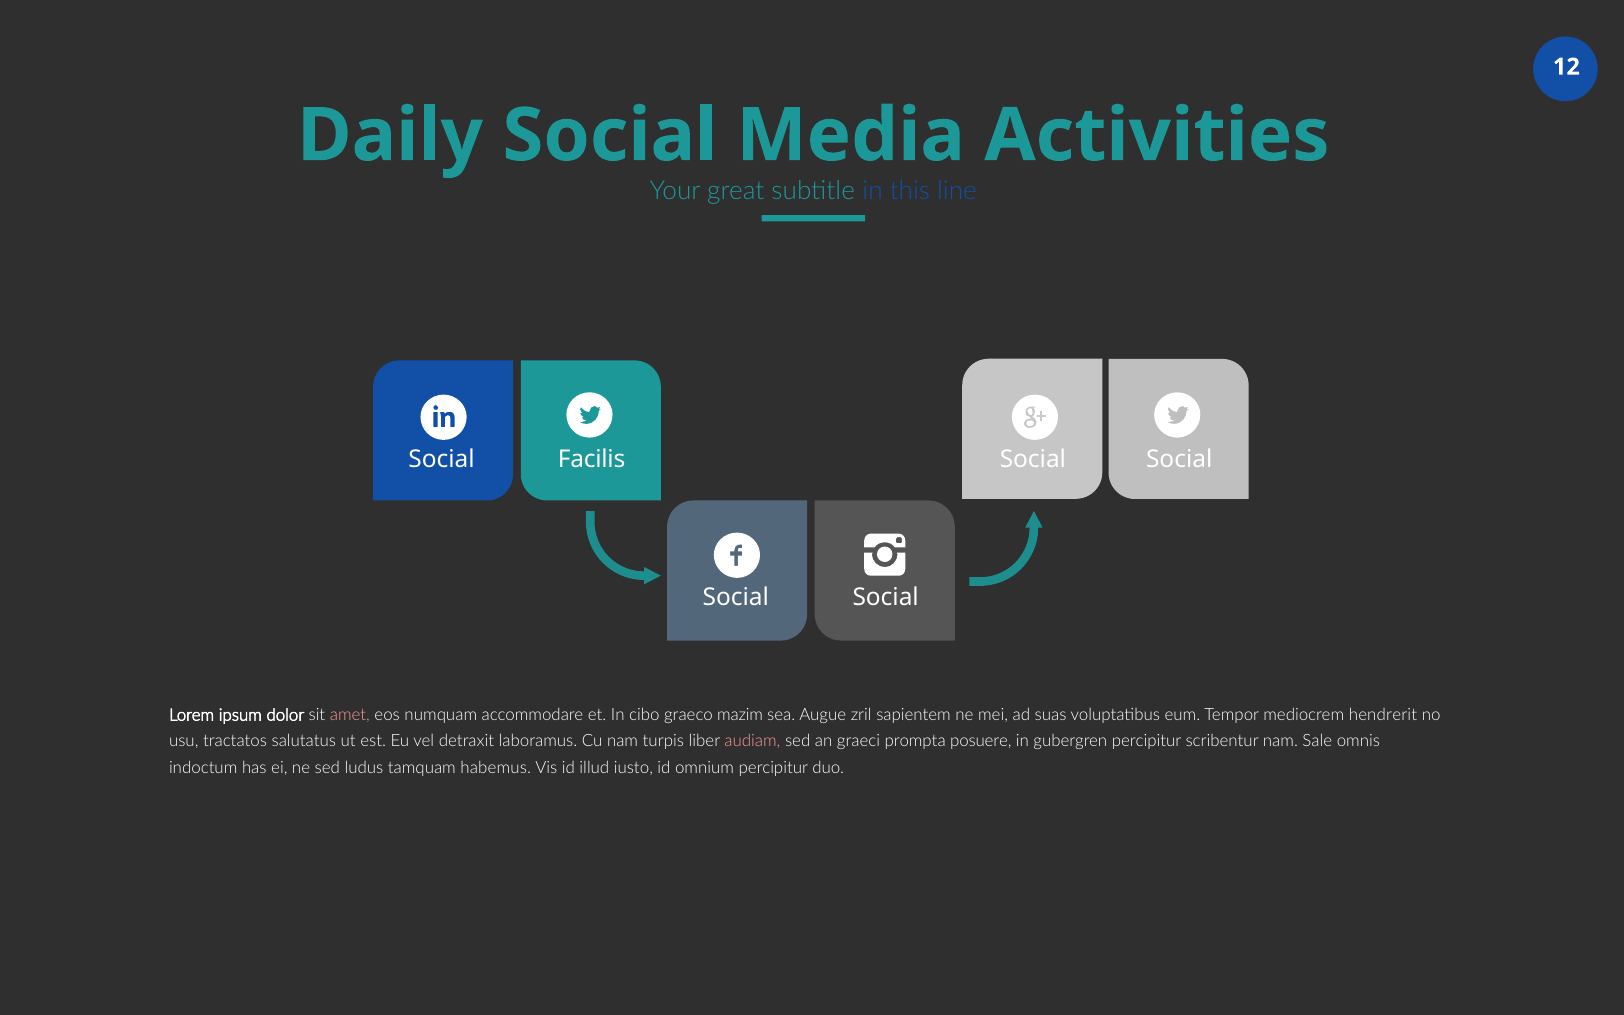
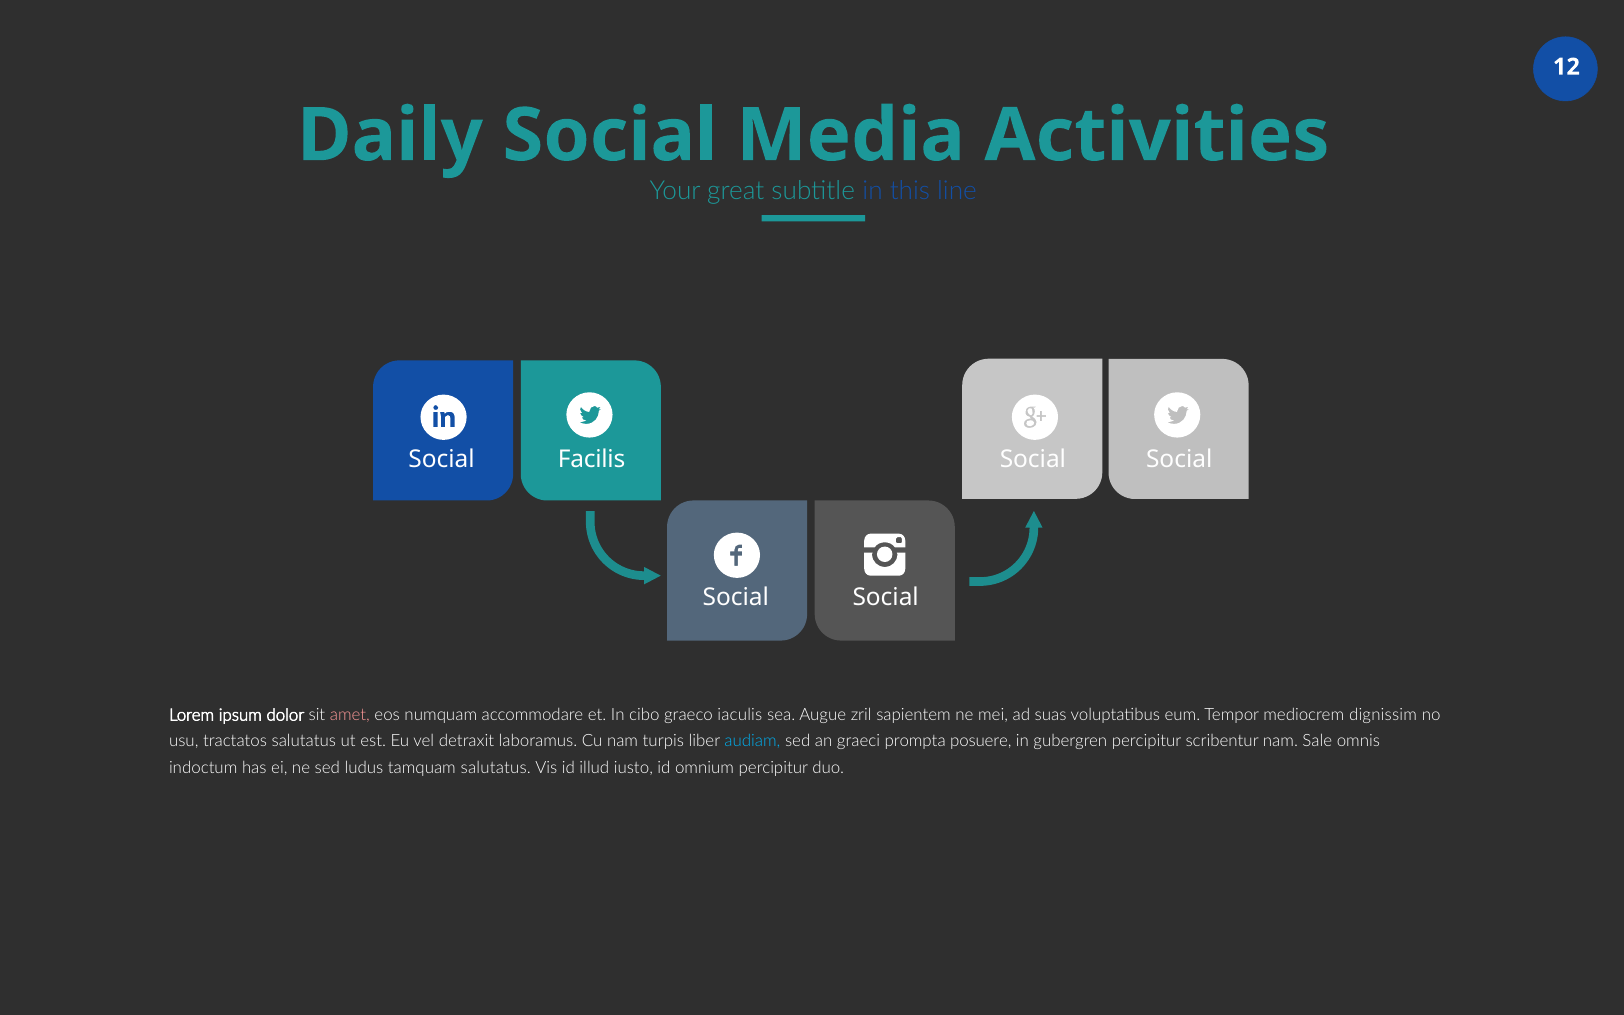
mazim: mazim -> iaculis (740, 715)
hendrerit: hendrerit -> dignissim (1383, 715)
audiam colour: pink -> light blue (752, 741)
tamquam habemus: habemus -> salutatus (496, 768)
